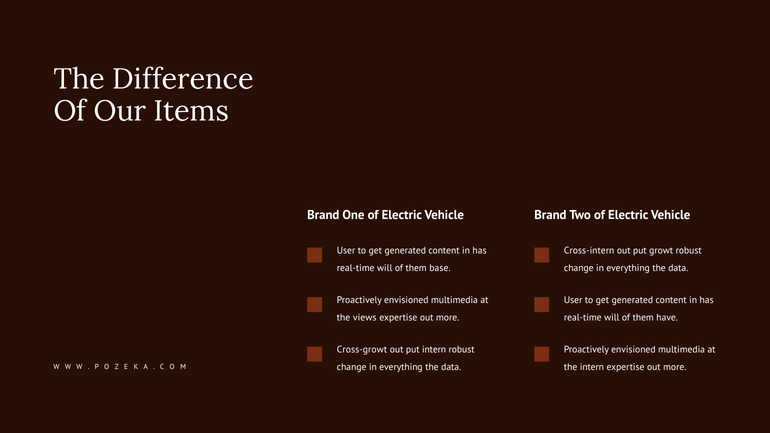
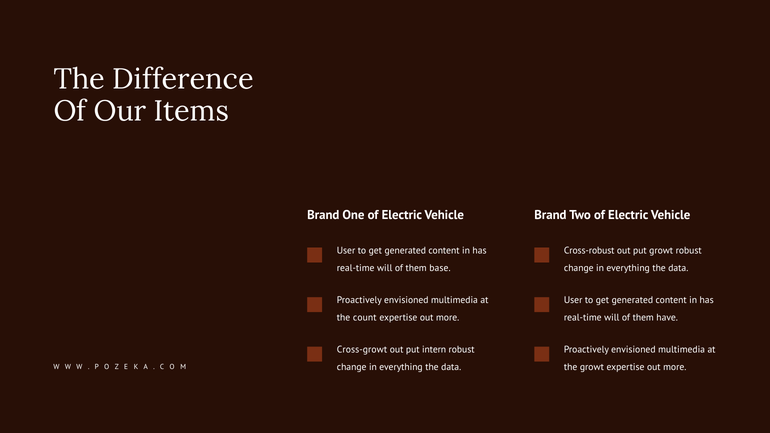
Cross-intern: Cross-intern -> Cross-robust (589, 251)
views: views -> count (365, 318)
the intern: intern -> growt (592, 367)
